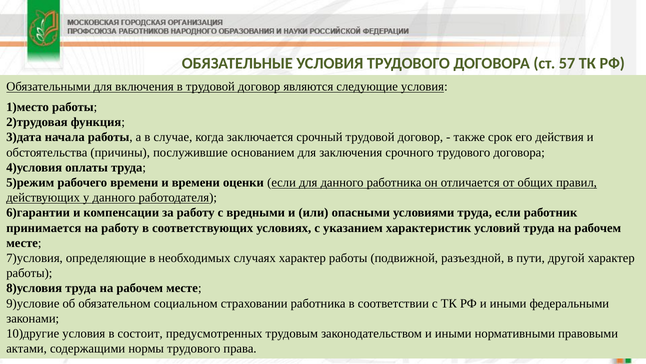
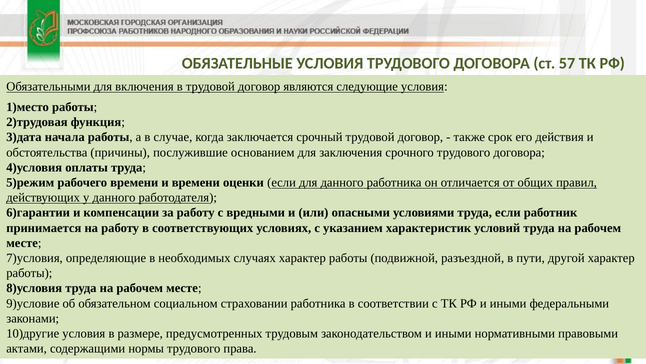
состоит: состоит -> размере (140, 333)
